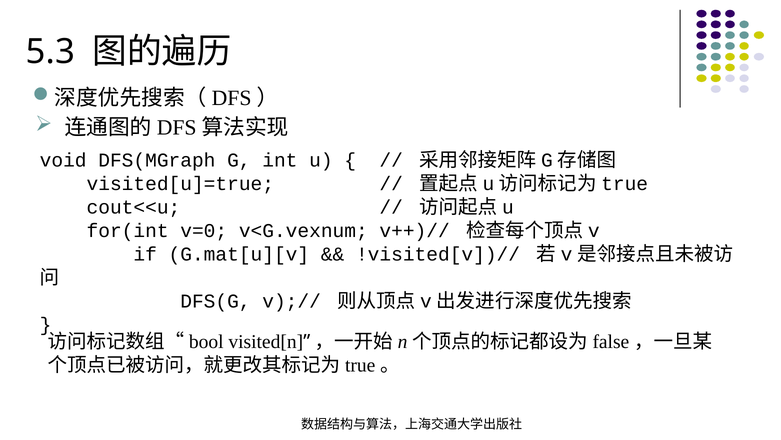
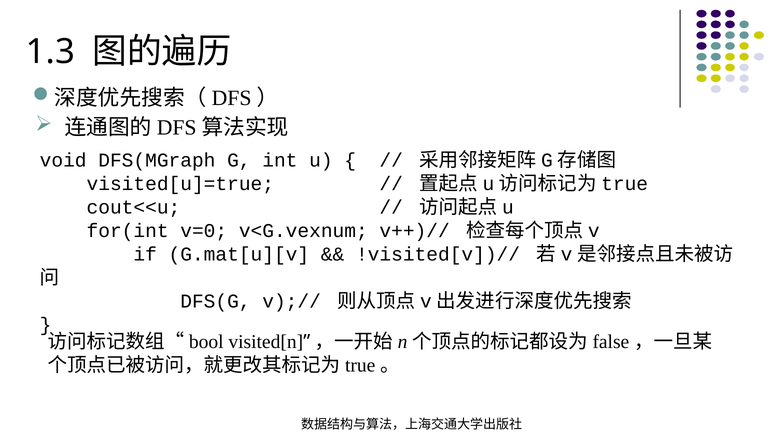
5.3: 5.3 -> 1.3 (50, 51)
